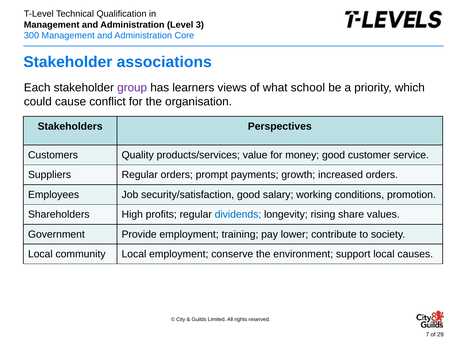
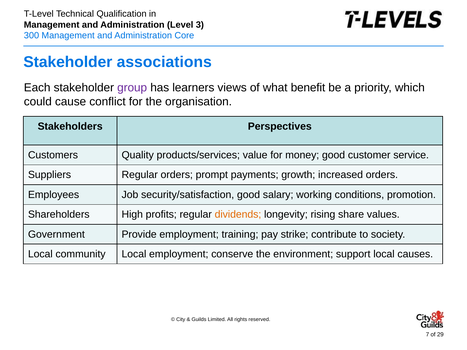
school: school -> benefit (308, 88)
dividends colour: blue -> orange (238, 215)
lower: lower -> strike (295, 234)
